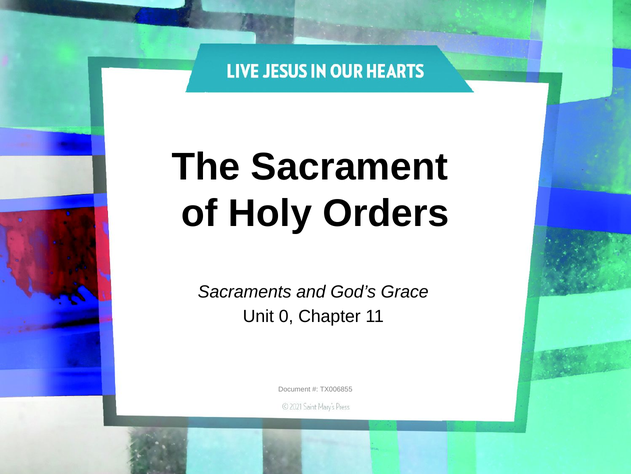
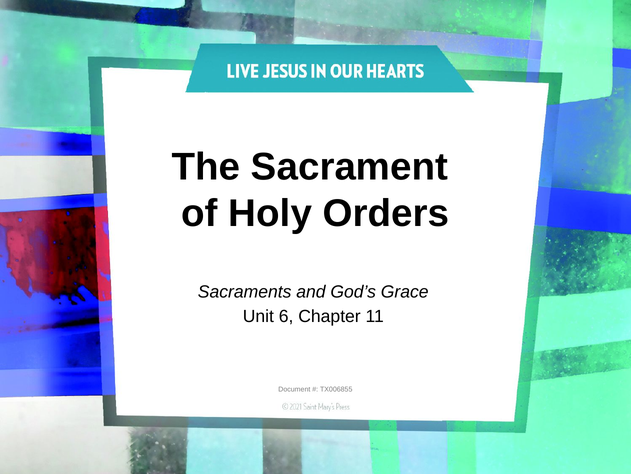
0: 0 -> 6 (286, 316)
